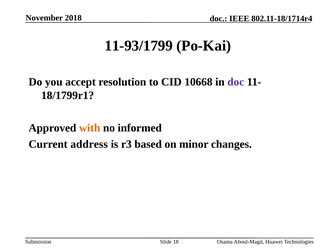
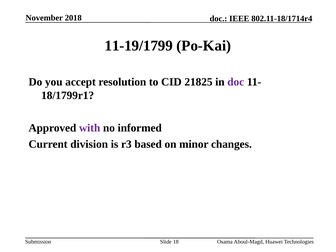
11-93/1799: 11-93/1799 -> 11-19/1799 (139, 46)
10668: 10668 -> 21825 (198, 82)
with colour: orange -> purple (90, 128)
address: address -> division (89, 144)
